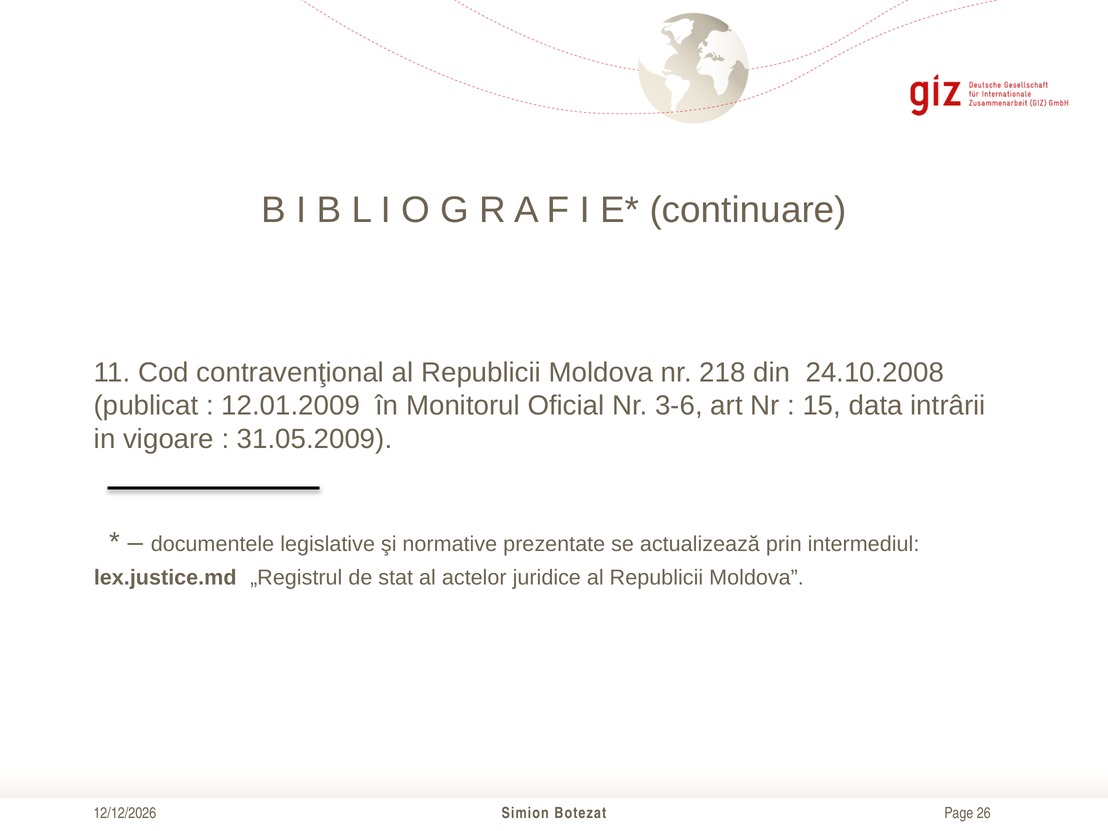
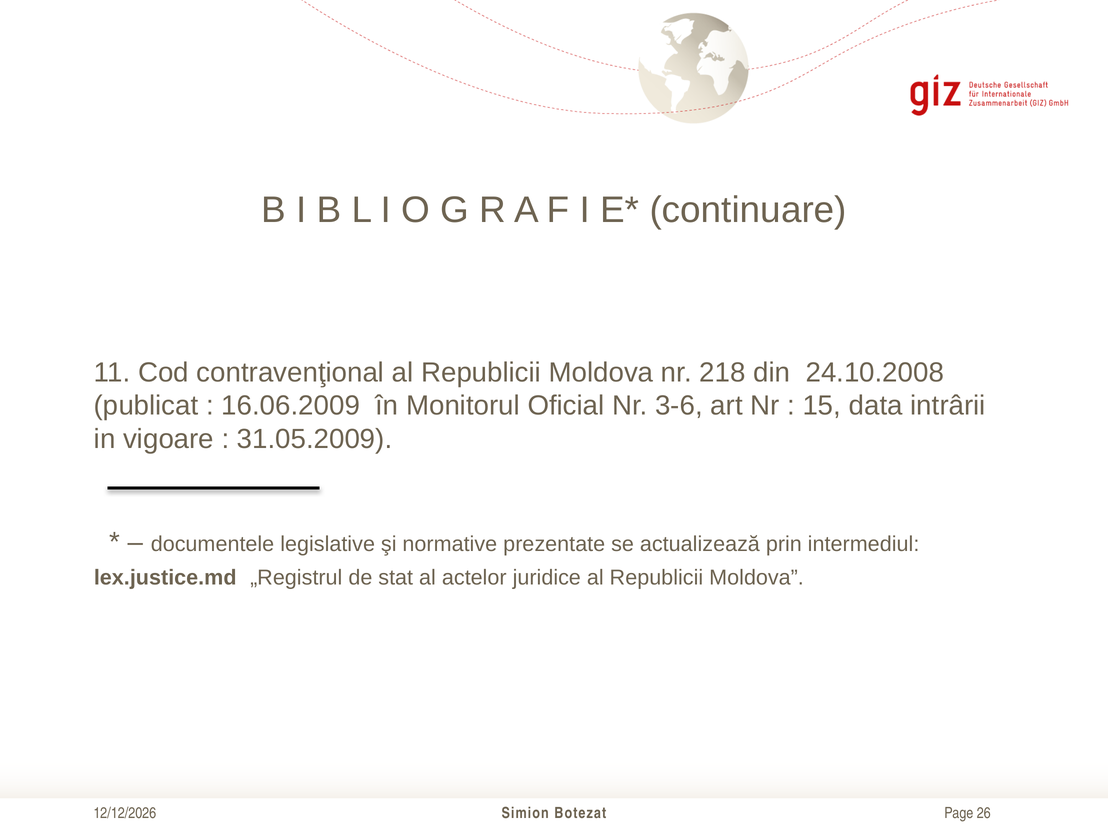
12.01.2009: 12.01.2009 -> 16.06.2009 (291, 406)
